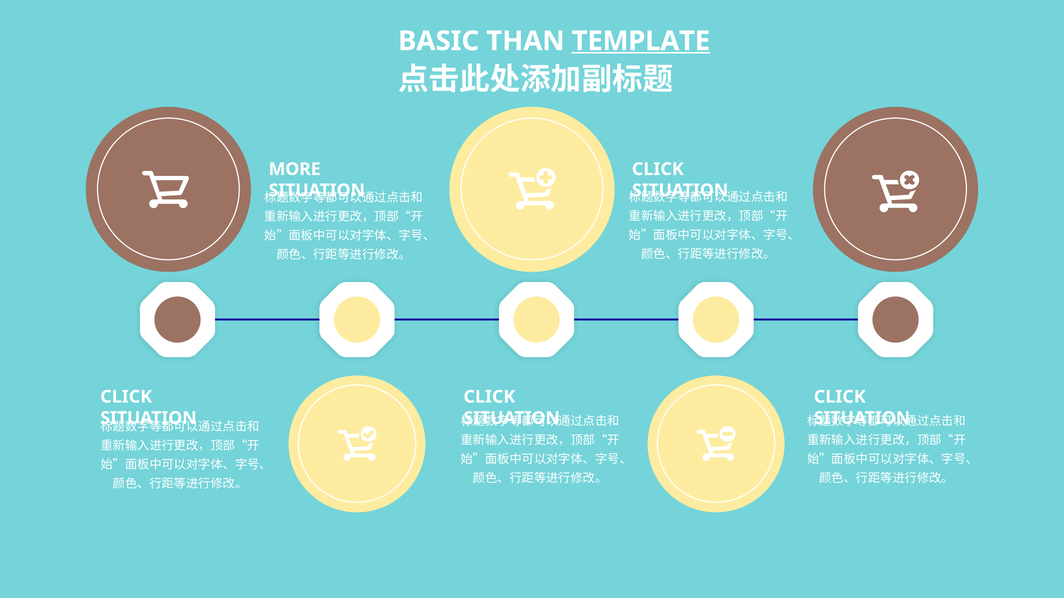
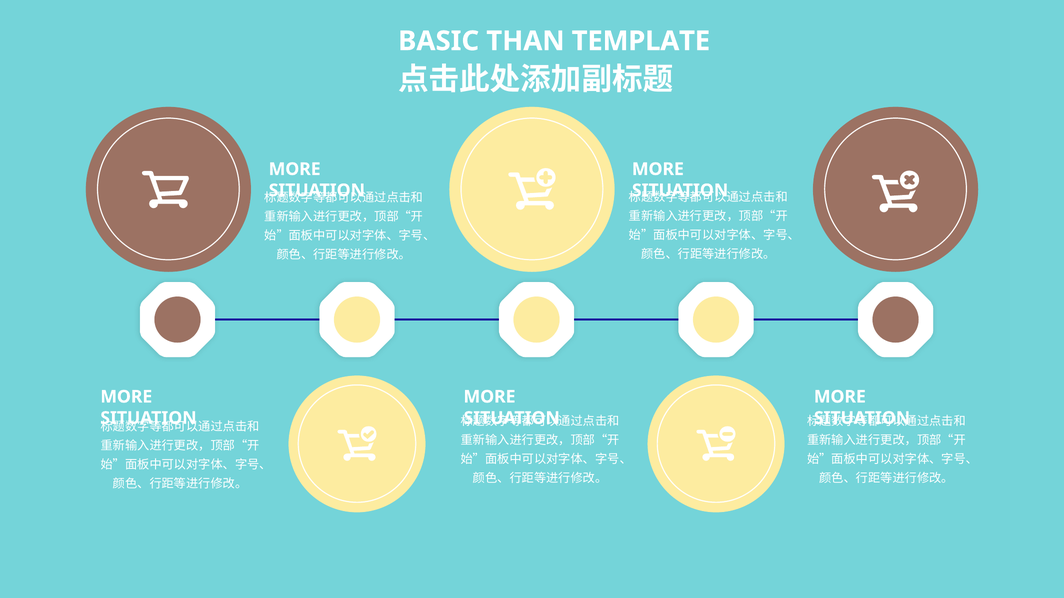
TEMPLATE underline: present -> none (641, 41)
CLICK: CLICK -> MORE (658, 169)
CLICK: CLICK -> MORE (126, 397)
CLICK: CLICK -> MORE (490, 397)
CLICK: CLICK -> MORE (840, 397)
